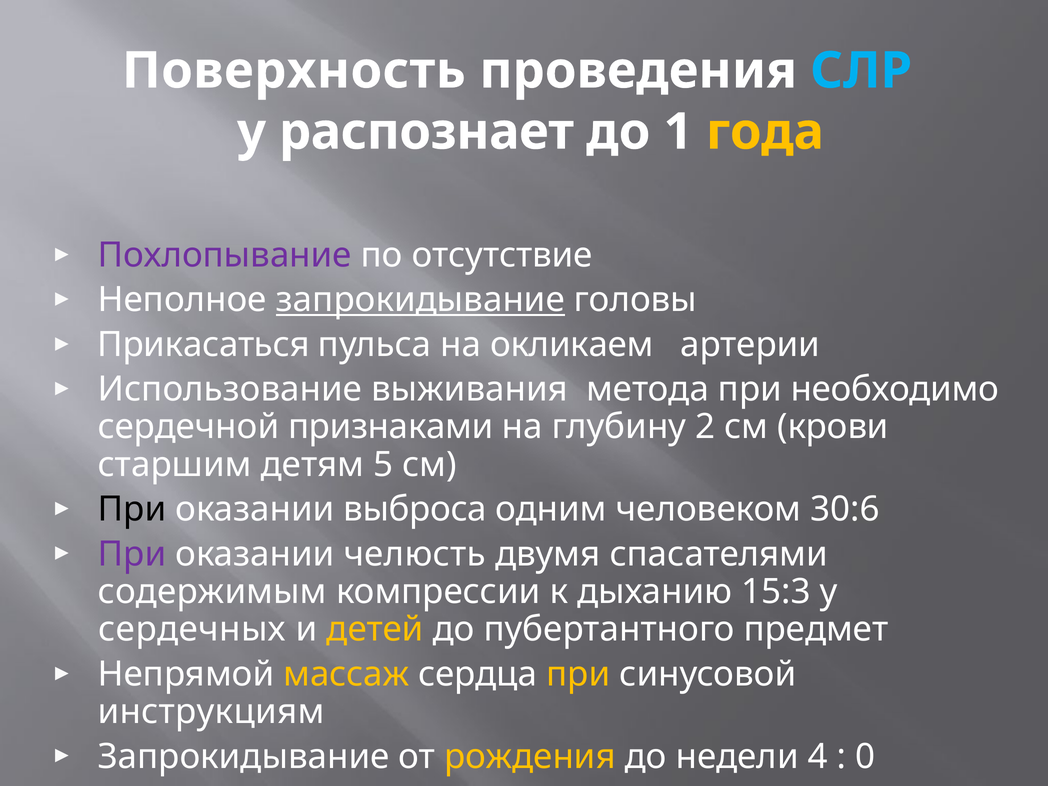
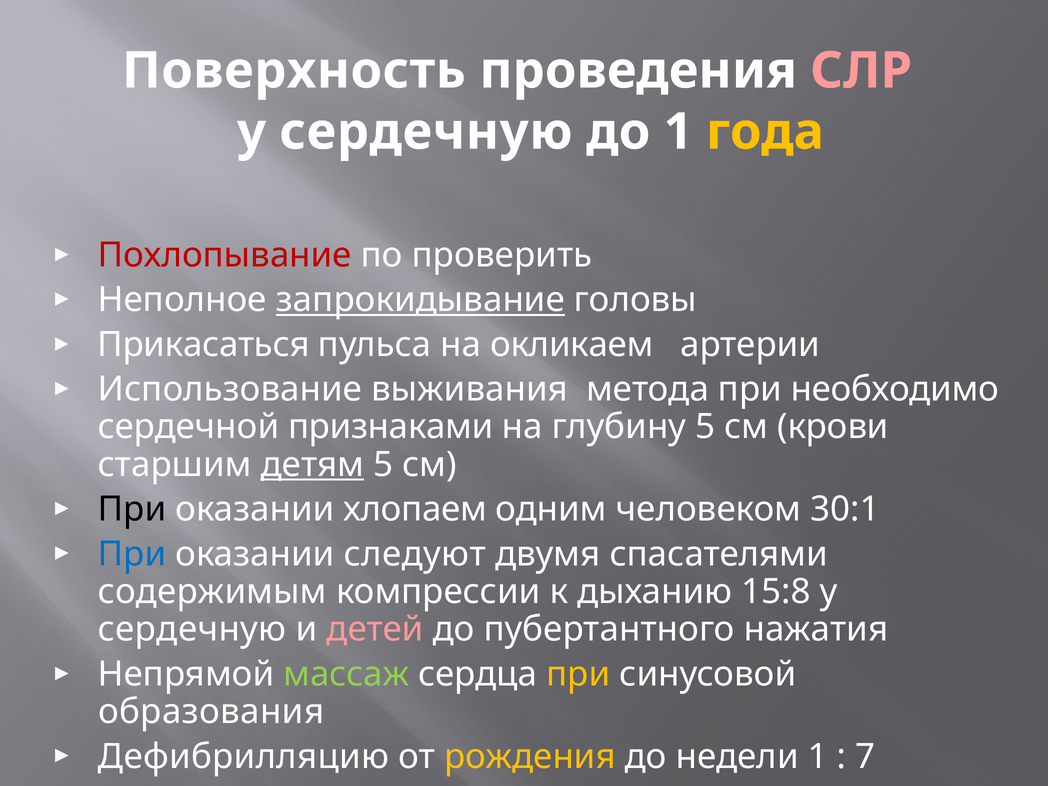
СЛР colour: light blue -> pink (861, 71)
распознает: распознает -> сердечную (426, 132)
Похлопывание colour: purple -> red (225, 255)
отсутствие: отсутствие -> проверить (502, 255)
глубину 2: 2 -> 5 (705, 427)
детям underline: none -> present (312, 465)
выброса: выброса -> хлопаем (415, 509)
30:6: 30:6 -> 30:1 (845, 509)
При colour: purple -> blue (132, 554)
челюсть: челюсть -> следуют (415, 554)
15:3: 15:3 -> 15:8 (776, 592)
сердечных: сердечных -> сердечную (192, 629)
детей colour: yellow -> pink (375, 629)
предмет: предмет -> нажатия (816, 629)
массаж colour: yellow -> light green (346, 674)
инструкциям: инструкциям -> образования (211, 712)
Запрокидывание: Запрокидывание -> Дефибрилляцию (243, 757)
недели 4: 4 -> 1 (818, 757)
0: 0 -> 7 (865, 757)
